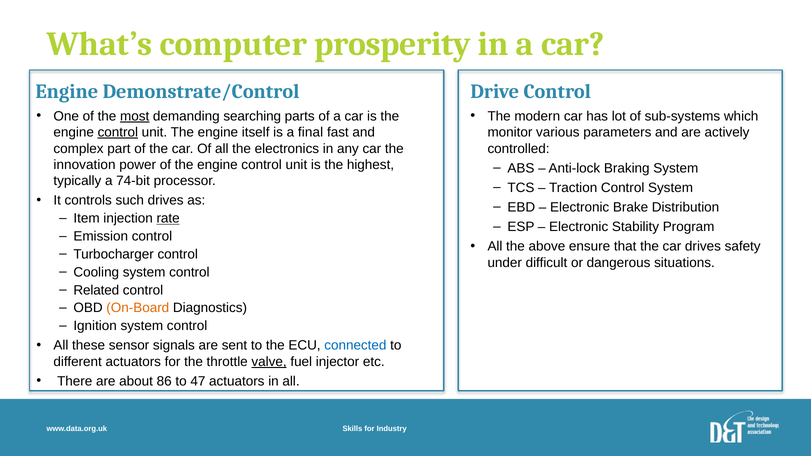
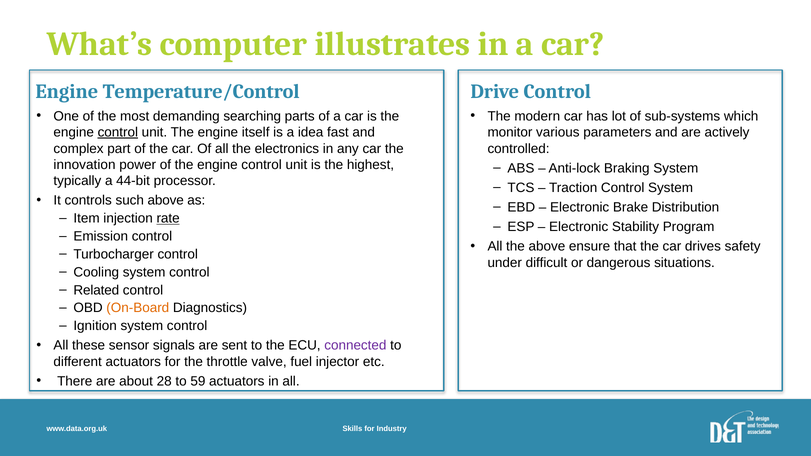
prosperity: prosperity -> illustrates (393, 44)
Demonstrate/Control: Demonstrate/Control -> Temperature/Control (201, 91)
most underline: present -> none (135, 116)
final: final -> idea (311, 132)
74-bit: 74-bit -> 44-bit (133, 181)
such drives: drives -> above (166, 201)
connected colour: blue -> purple (355, 346)
valve underline: present -> none (269, 362)
86: 86 -> 28 (164, 381)
47: 47 -> 59 (198, 381)
